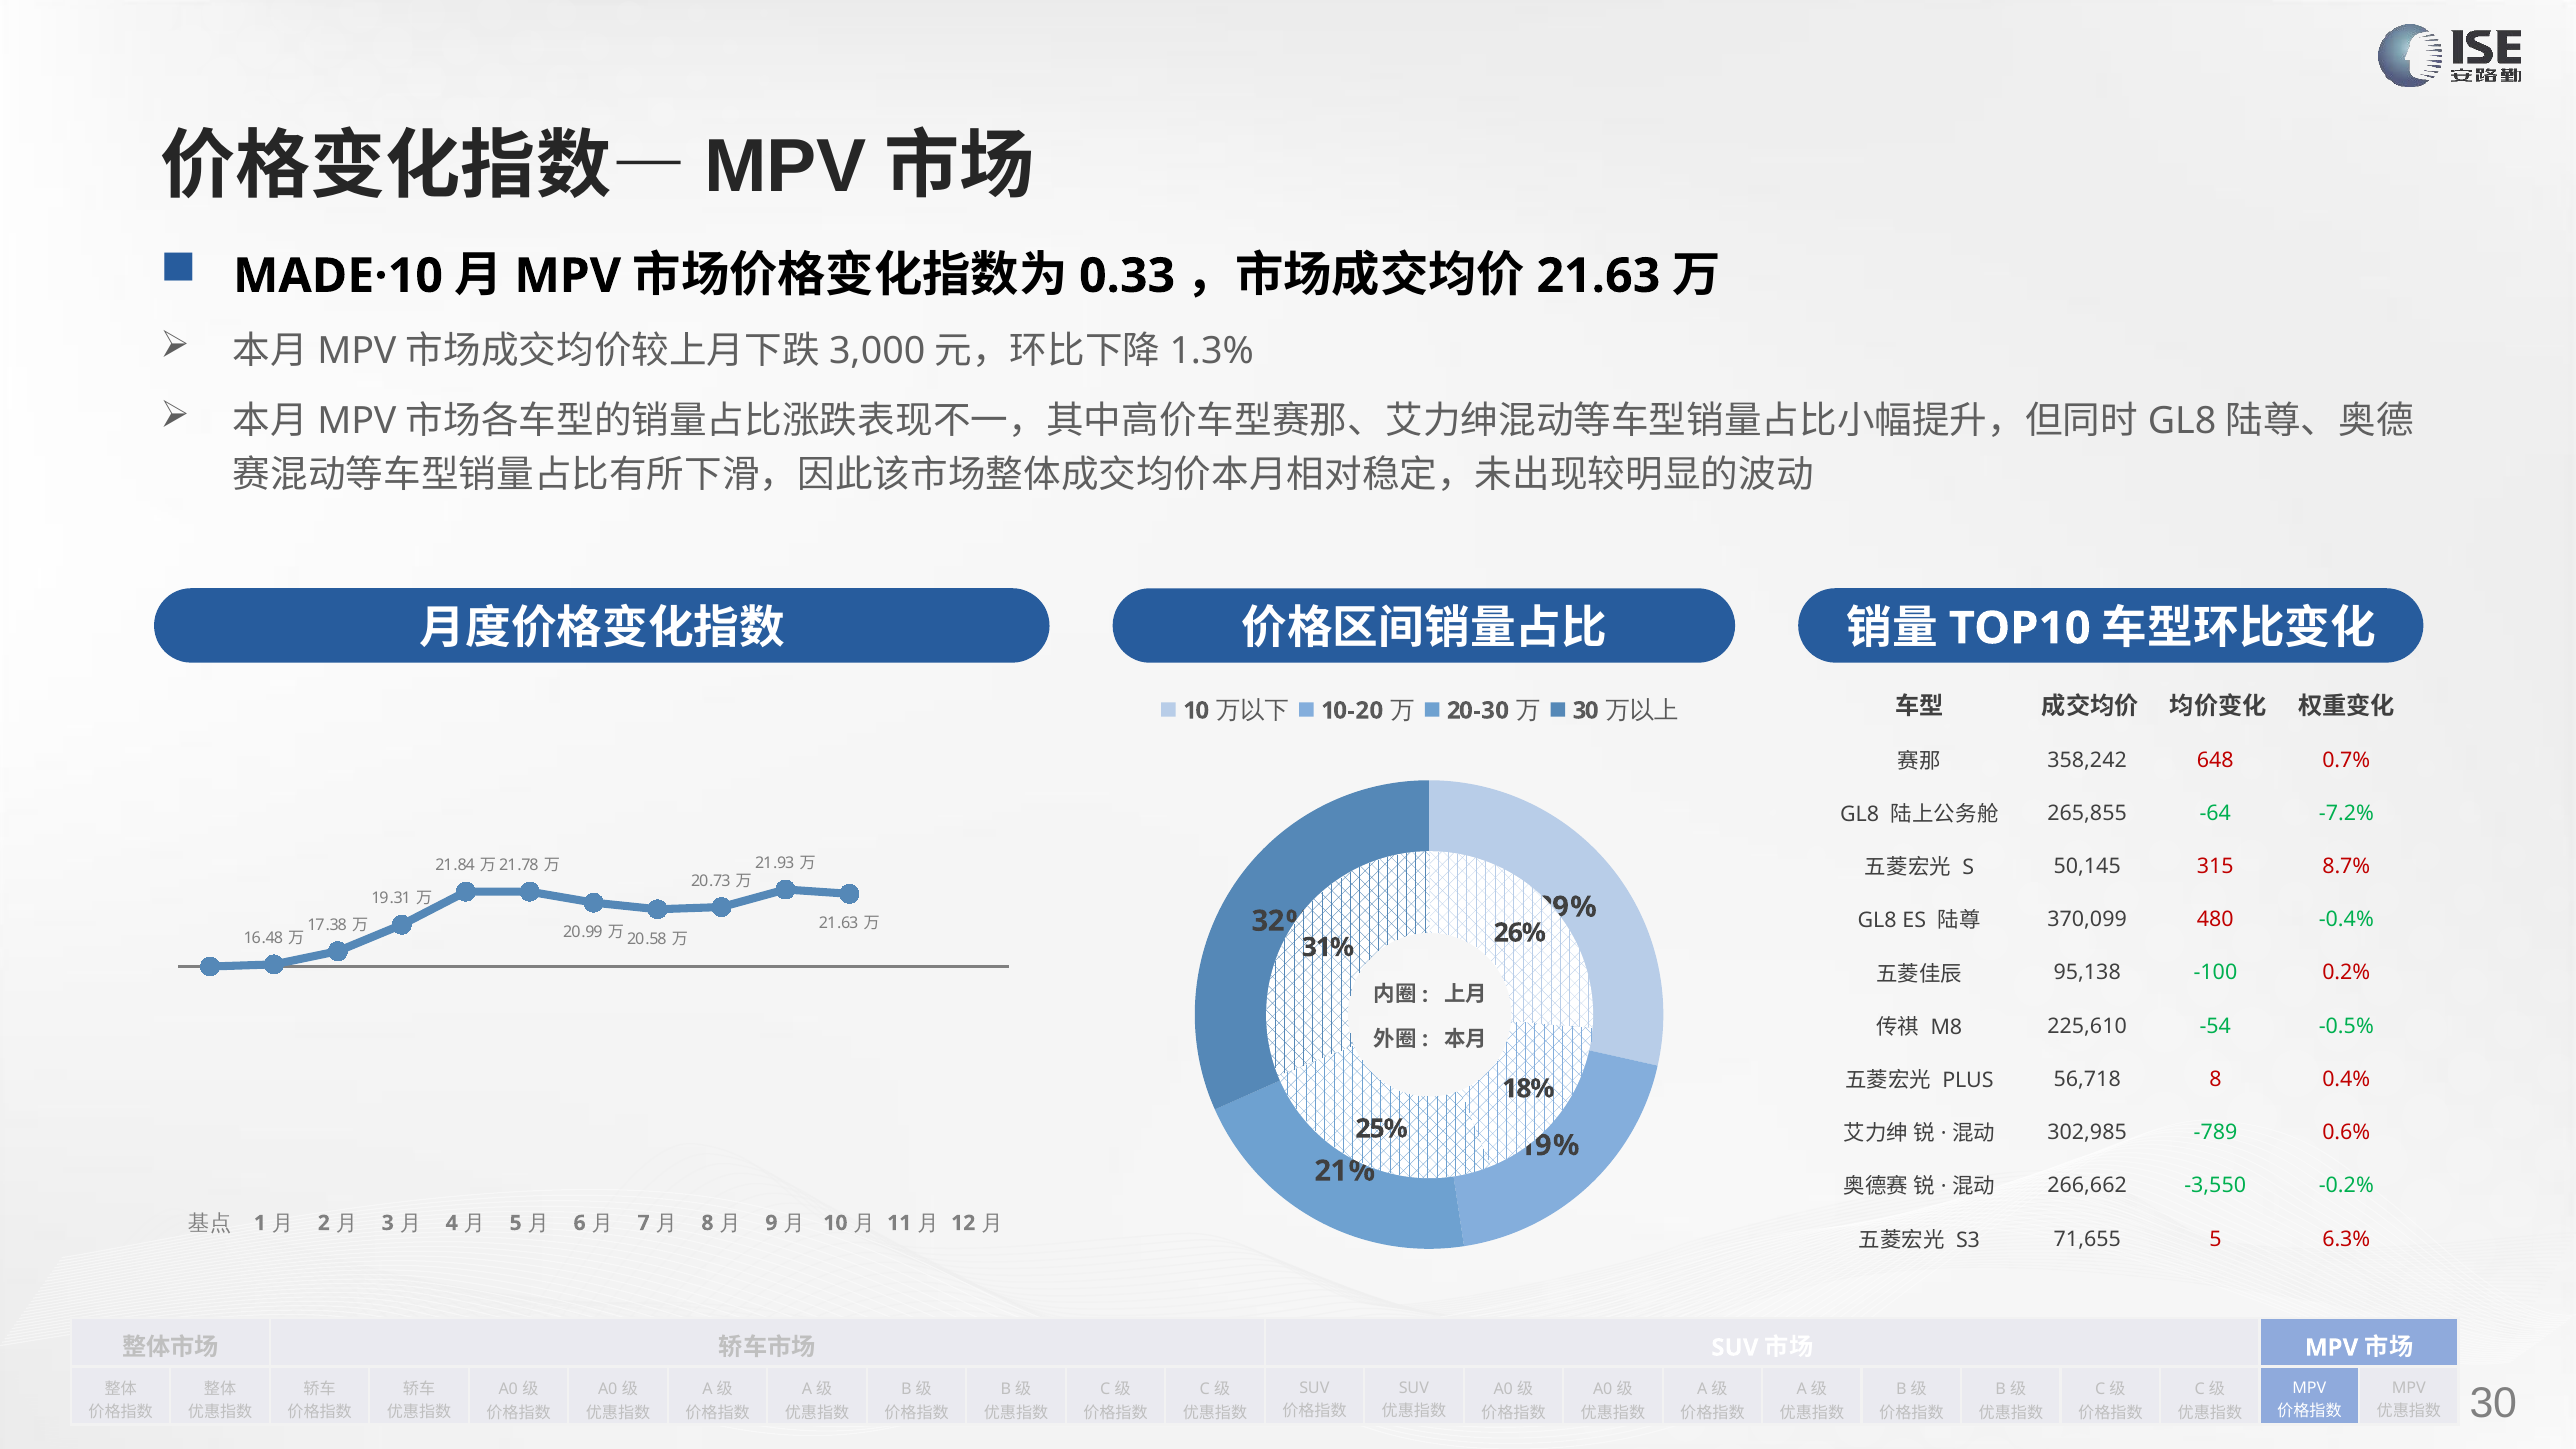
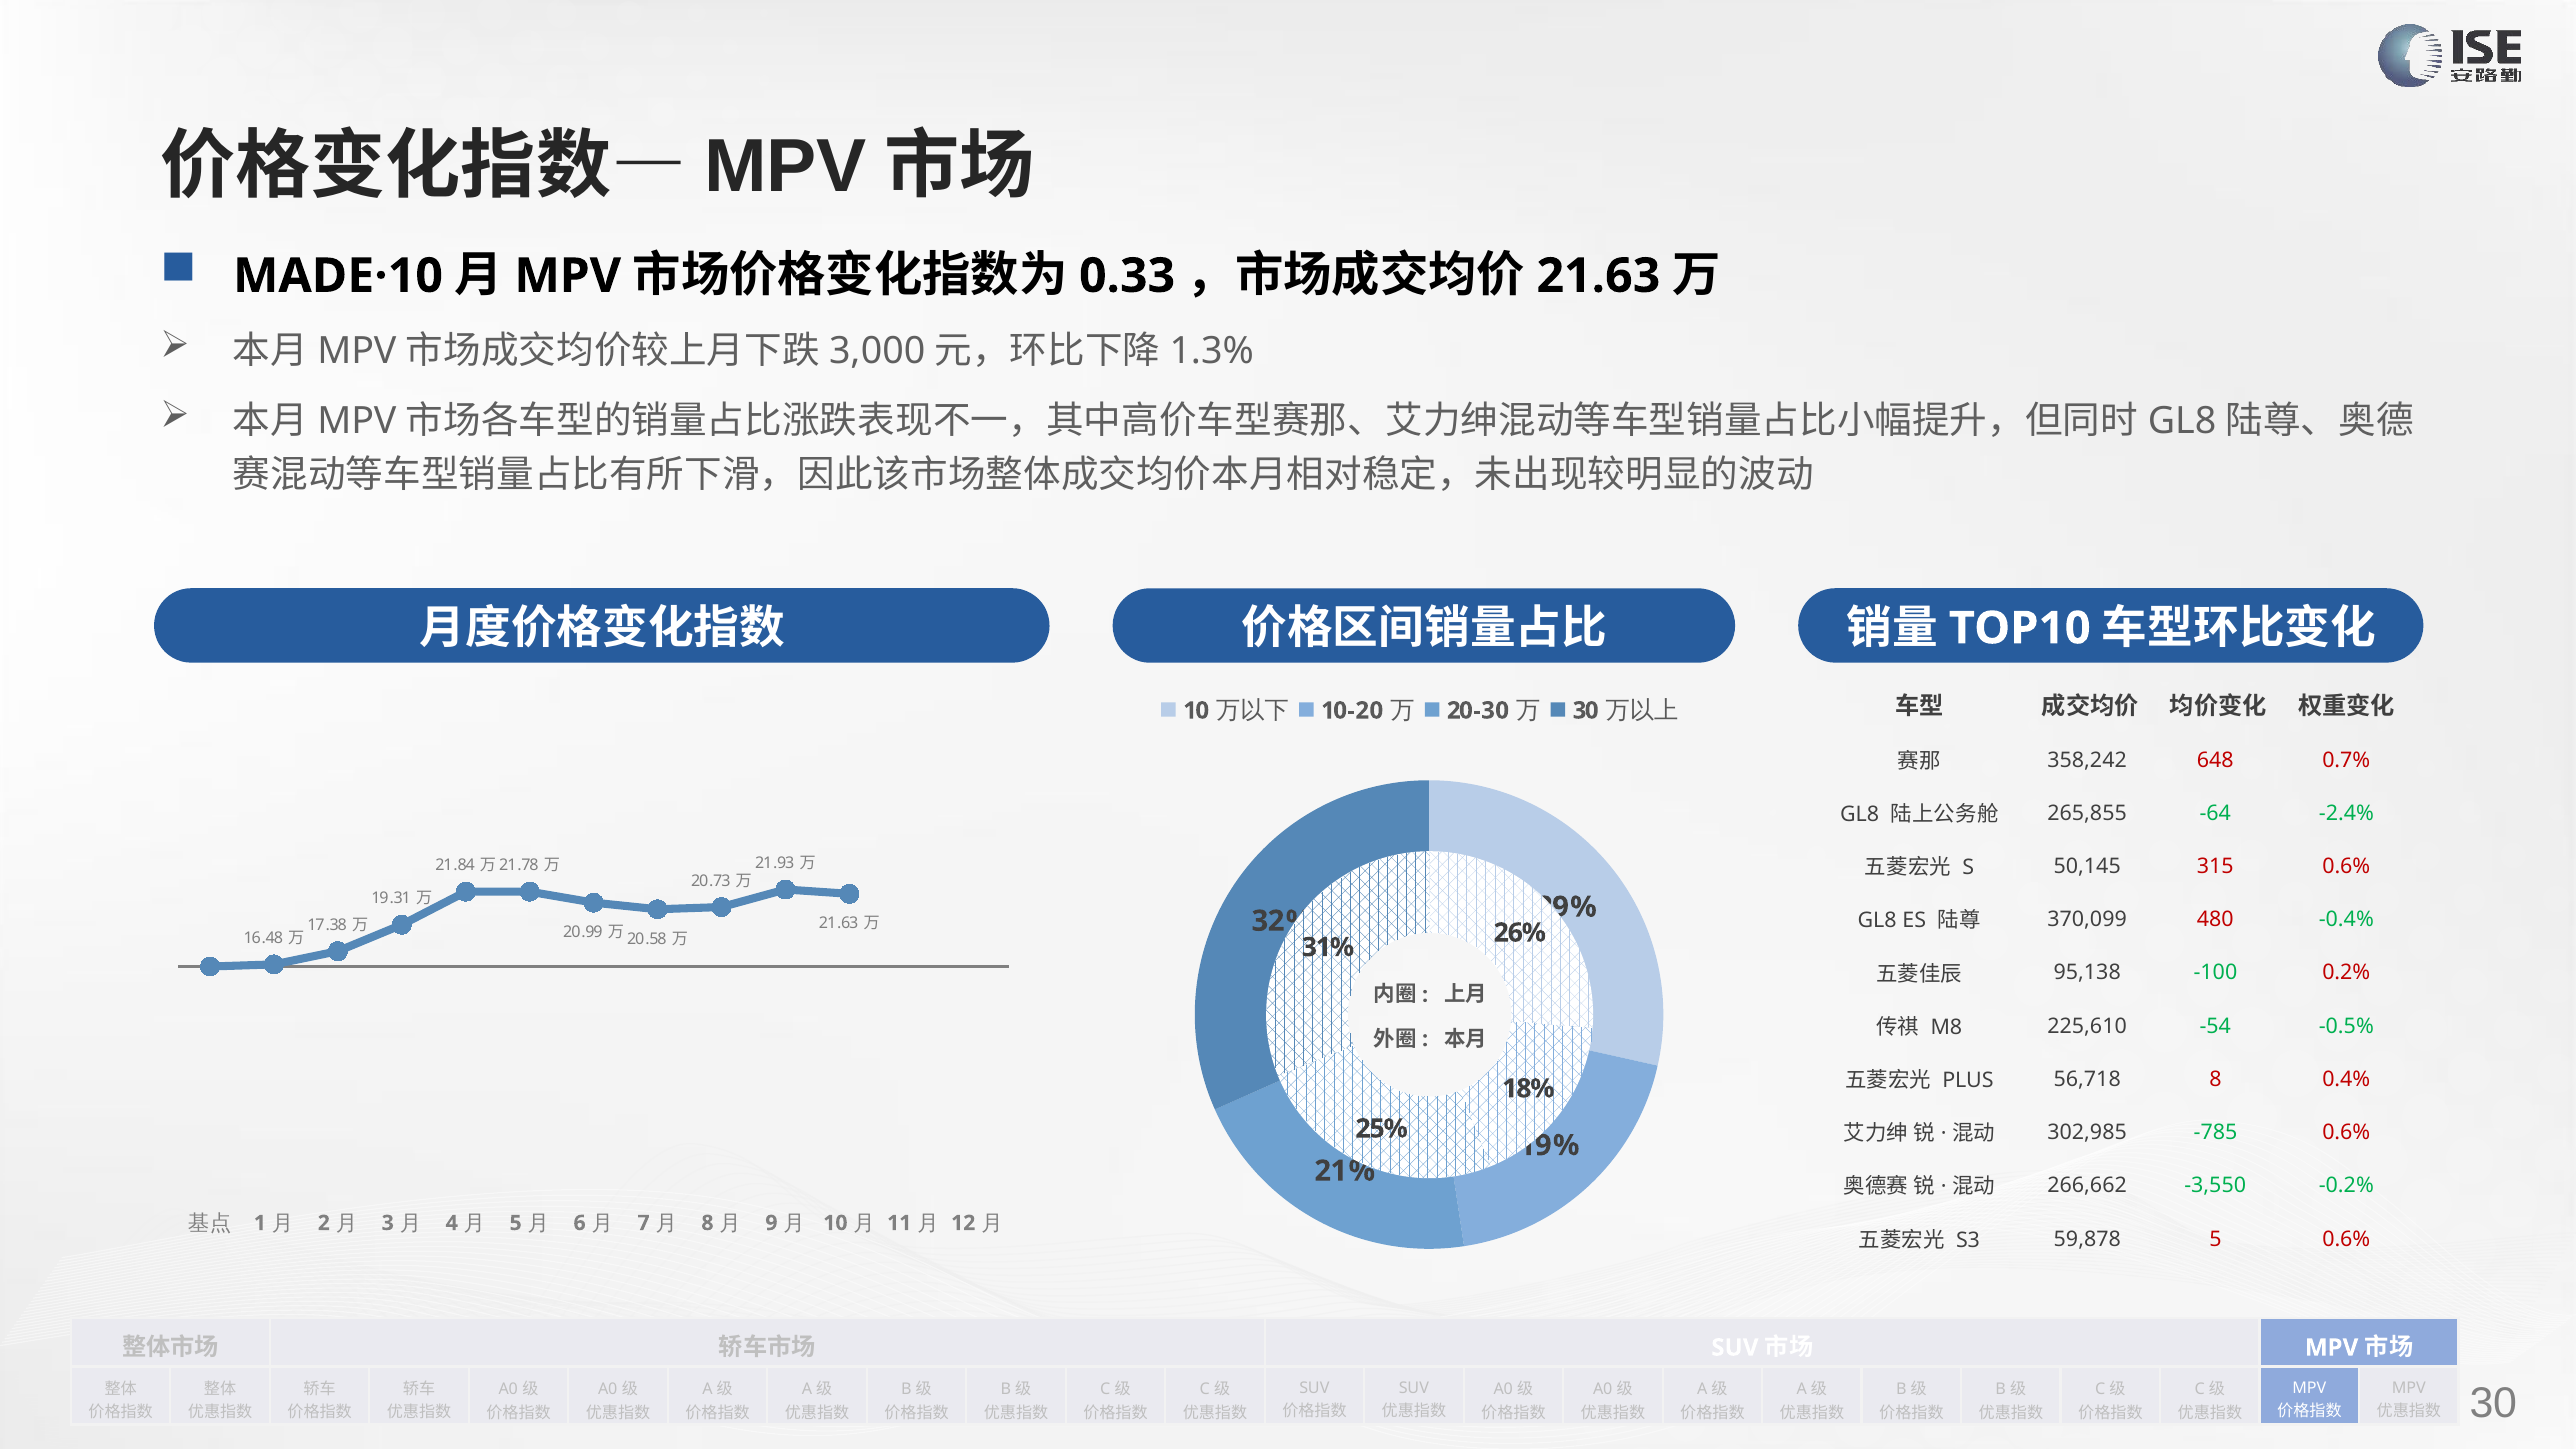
-7.2%: -7.2% -> -2.4% (2346, 813)
315 8.7%: 8.7% -> 0.6% (2346, 866)
-789: -789 -> -785 (2216, 1133)
71,655: 71,655 -> 59,878 (2087, 1239)
5 6.3%: 6.3% -> 0.6% (2346, 1239)
